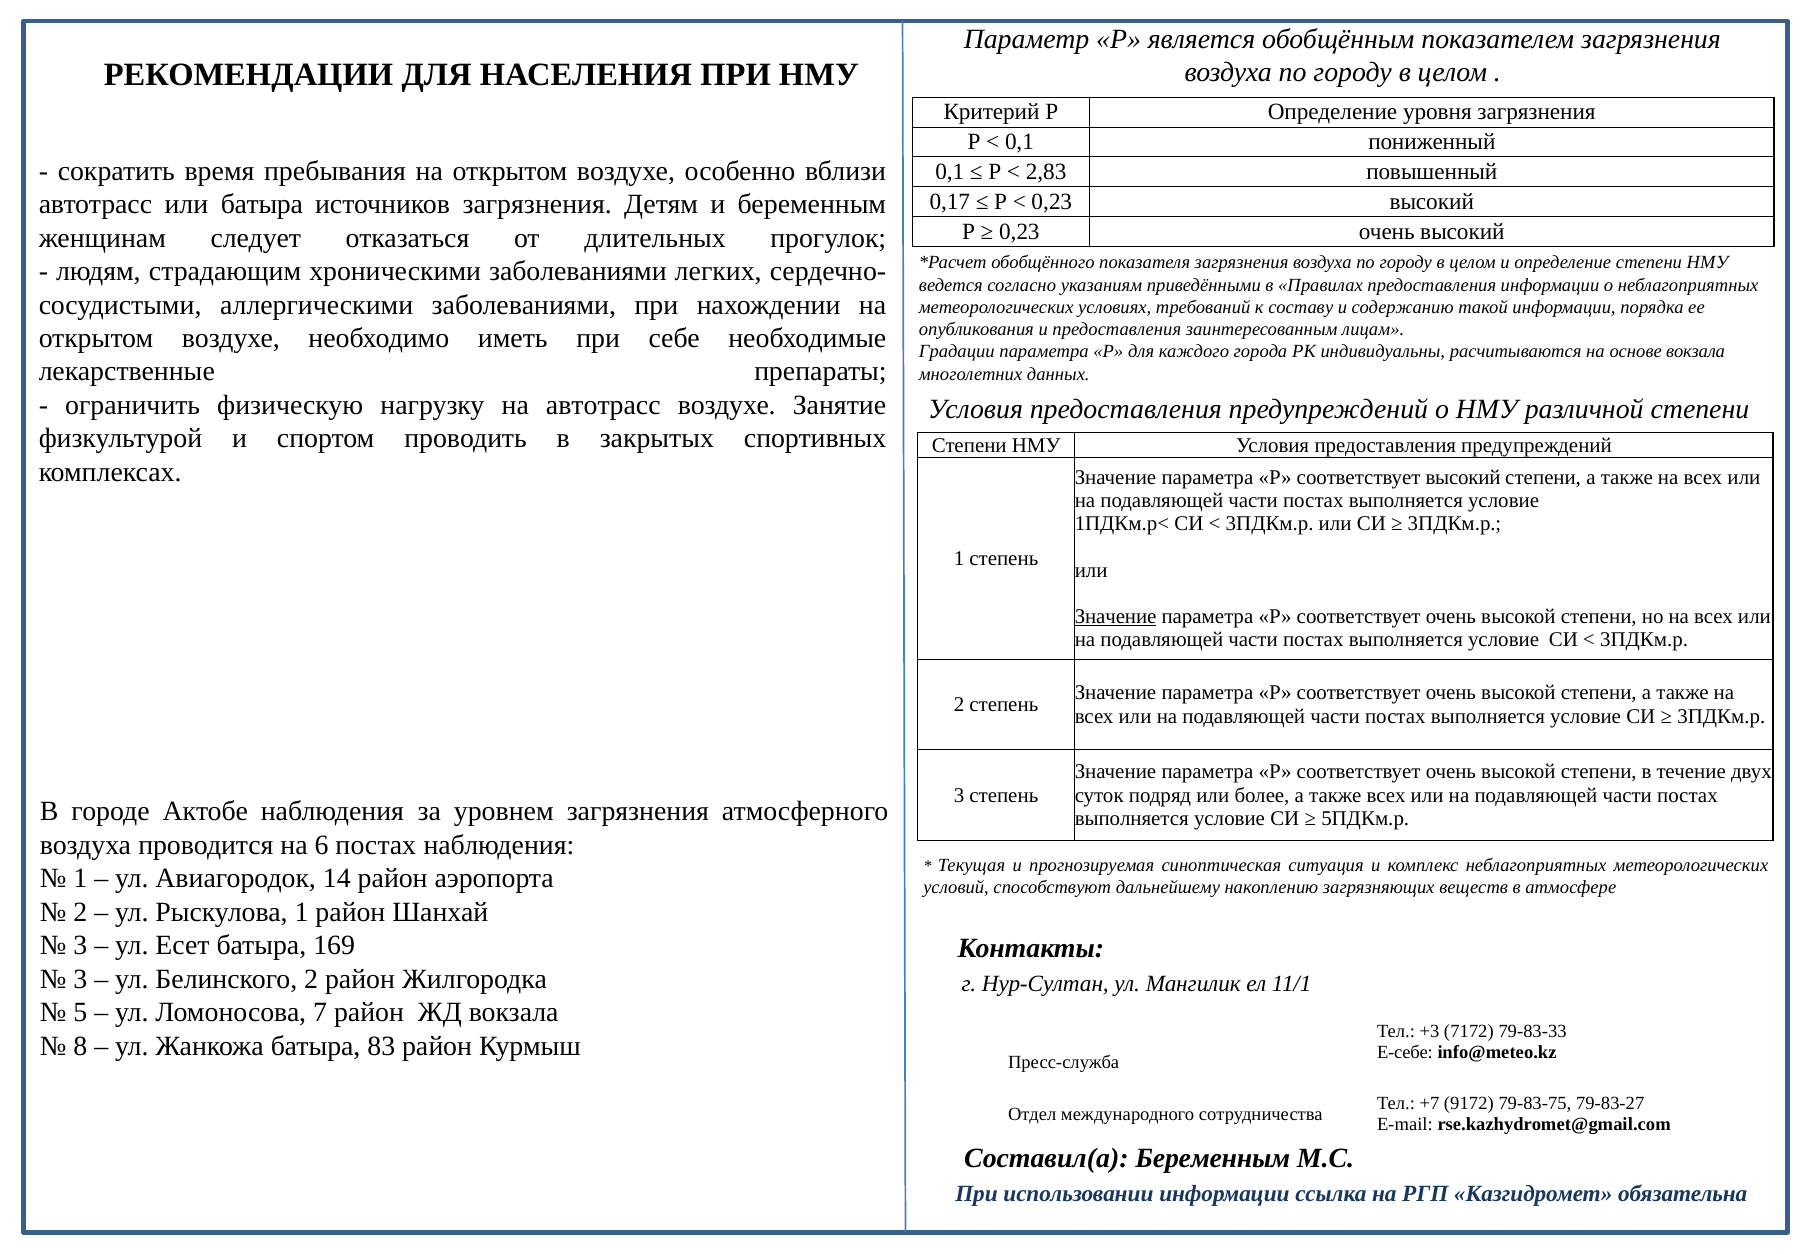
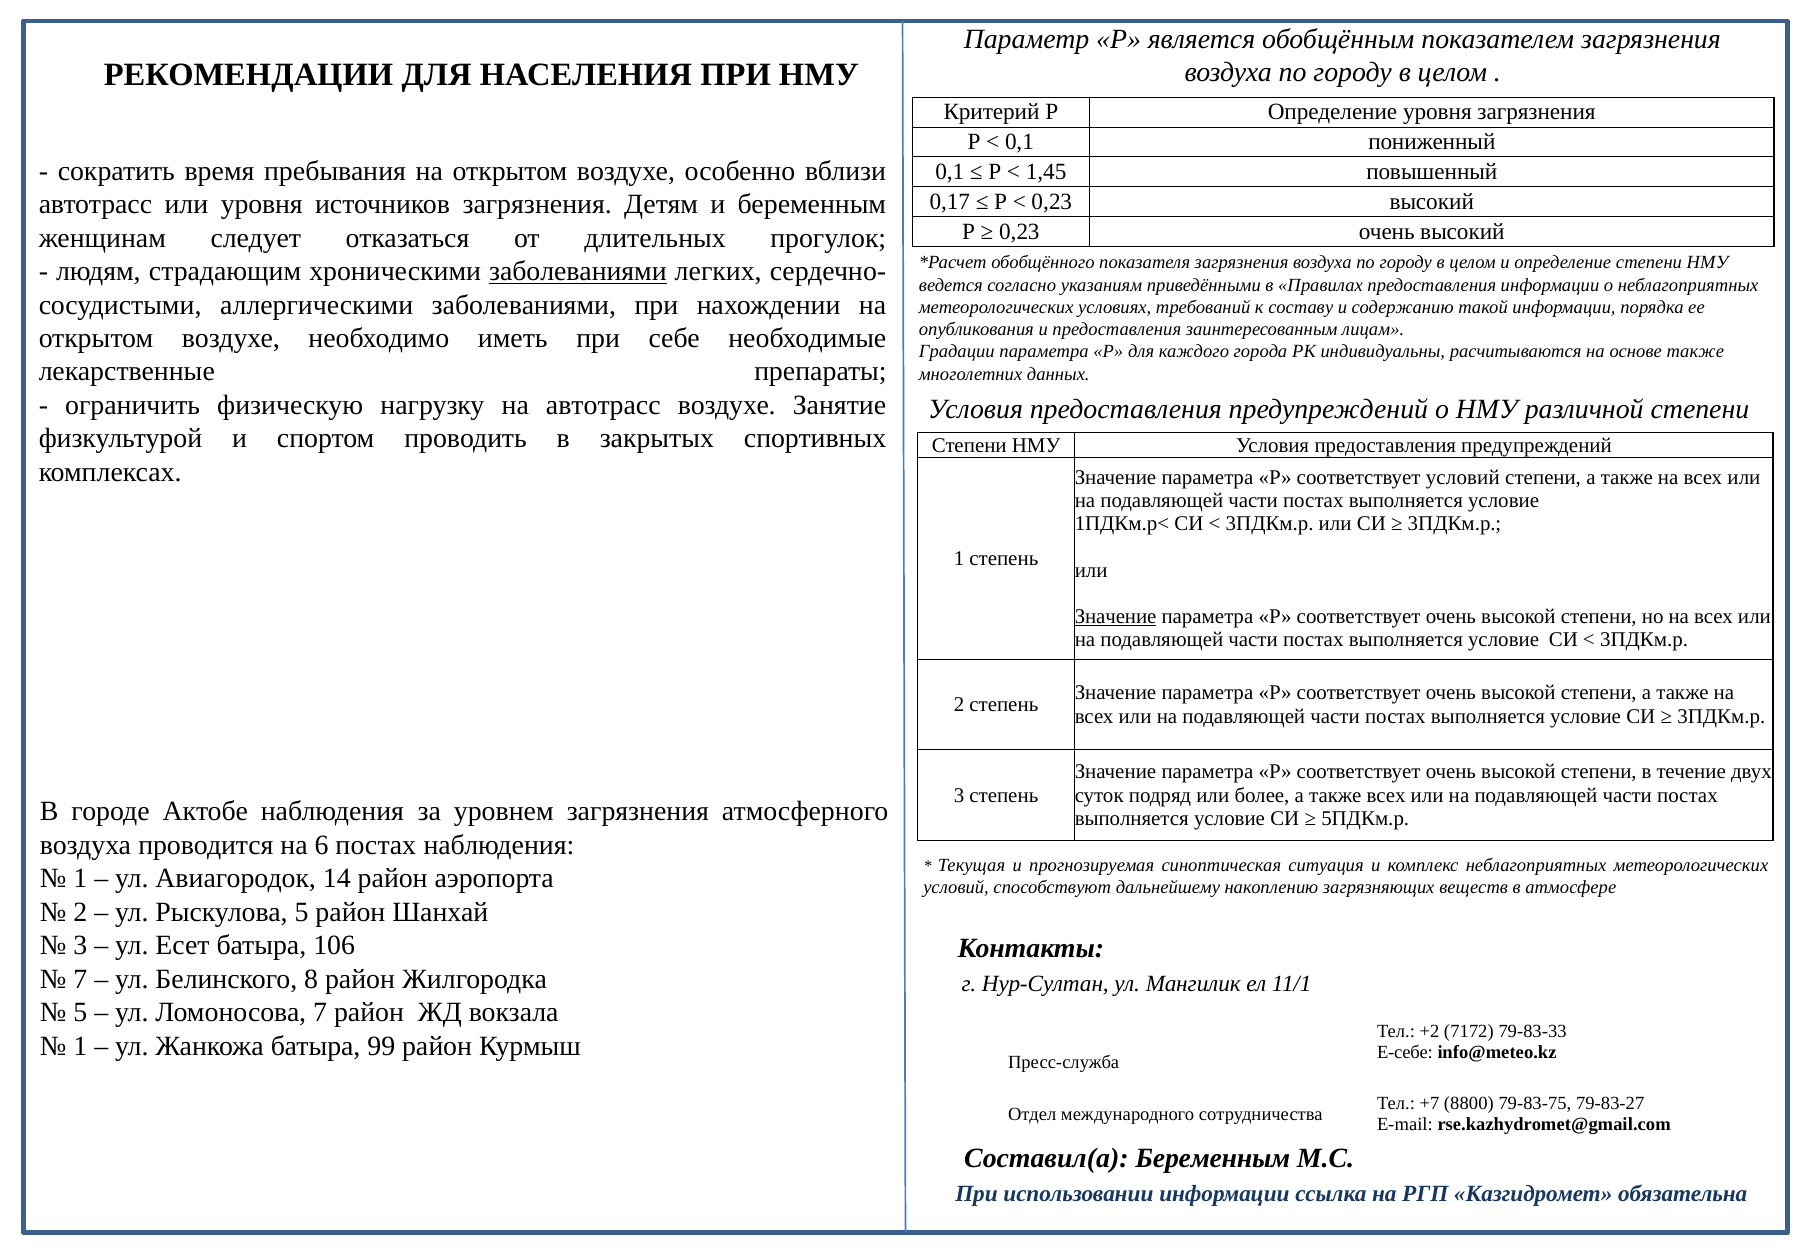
2,83: 2,83 -> 1,45 (1046, 172)
или батыра: батыра -> уровня (262, 205)
заболеваниями underline: none -> present (578, 271)
основе вокзала: вокзала -> также (1695, 352)
соответствует высокий: высокий -> условий (1463, 477)
Рыскулова 1: 1 -> 5 (302, 912)
169: 169 -> 106 (334, 945)
3: 3 -> 7 (80, 979)
Белинского 2: 2 -> 8 (311, 979)
+3: +3 -> +2 (1429, 1031)
8: 8 -> 1 (80, 1046)
83: 83 -> 99 (381, 1046)
9172: 9172 -> 8800 (1469, 1103)
